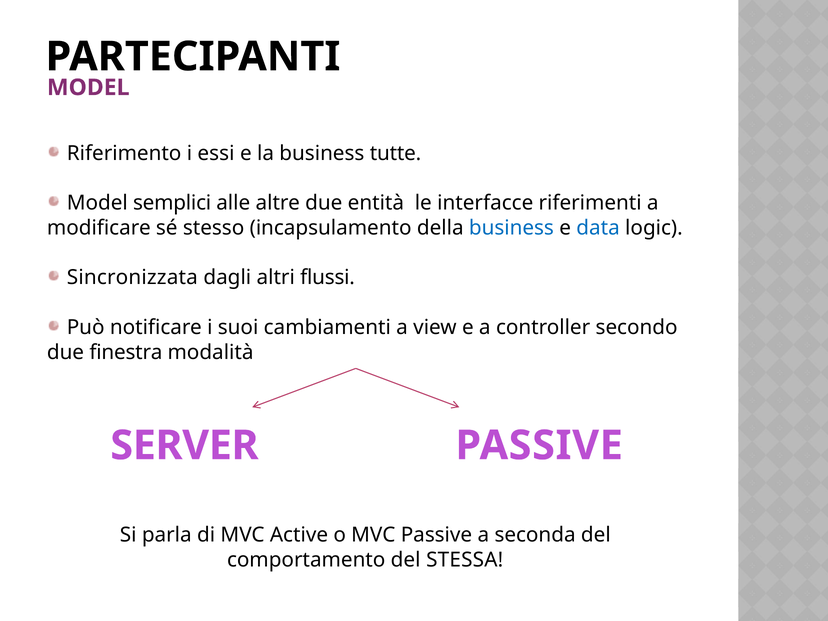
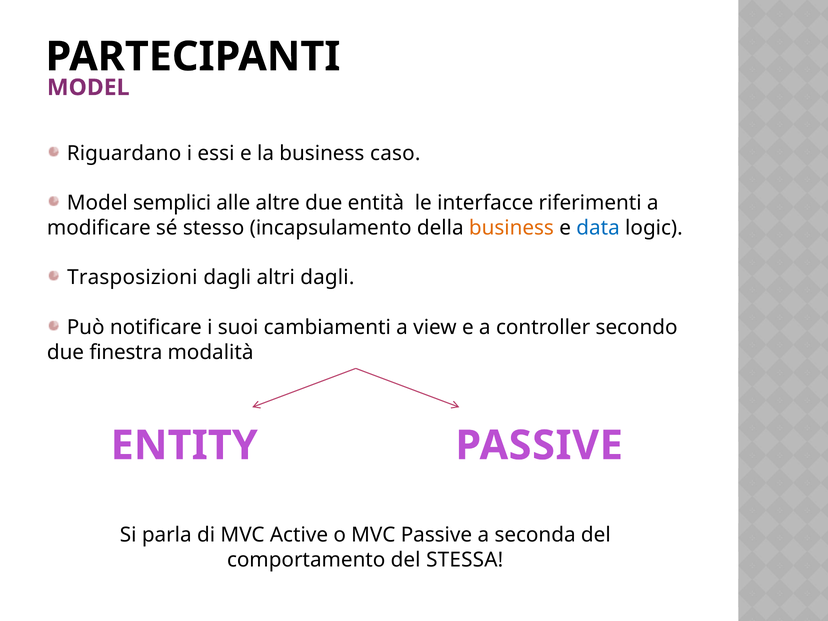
Riferimento: Riferimento -> Riguardano (124, 153)
tutte: tutte -> caso (395, 153)
business colour: blue -> orange (511, 228)
Sincronizzata: Sincronizzata -> Trasposizioni (132, 278)
altri flussi: flussi -> dagli (327, 278)
SERVER: SERVER -> ENTITY (184, 446)
